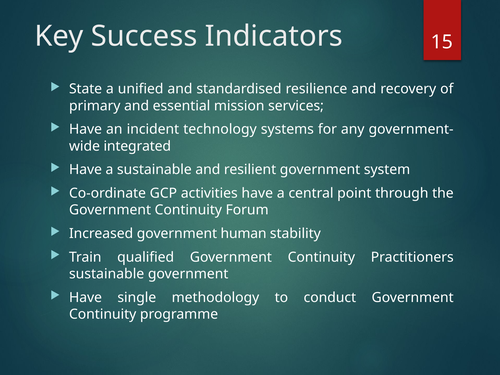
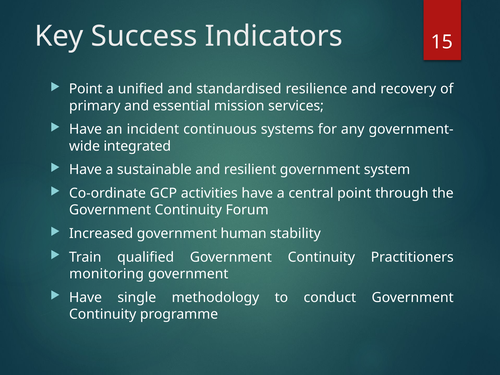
State: State -> Point (86, 89)
technology: technology -> continuous (220, 129)
sustainable: sustainable -> monitoring (107, 274)
